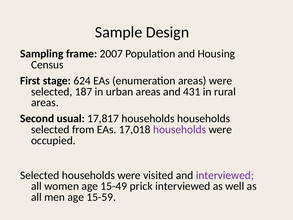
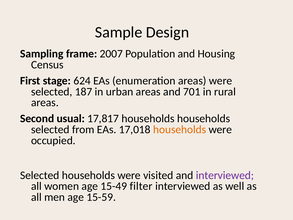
431: 431 -> 701 (192, 92)
households colour: purple -> orange (180, 129)
prick: prick -> filter (141, 186)
